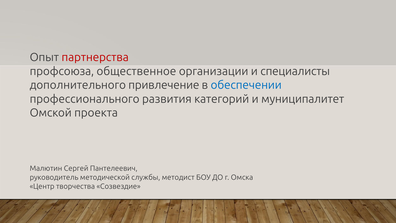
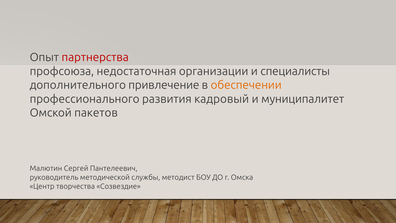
общественное: общественное -> недостаточная (136, 71)
обеспечении colour: blue -> orange (246, 85)
категорий: категорий -> кадровый (222, 99)
проекта: проекта -> пакетов (96, 113)
